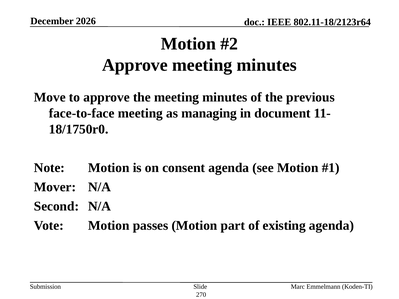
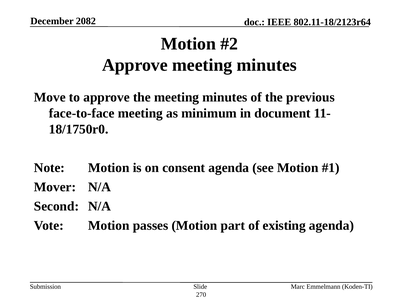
2026: 2026 -> 2082 (86, 21)
managing: managing -> minimum (209, 113)
